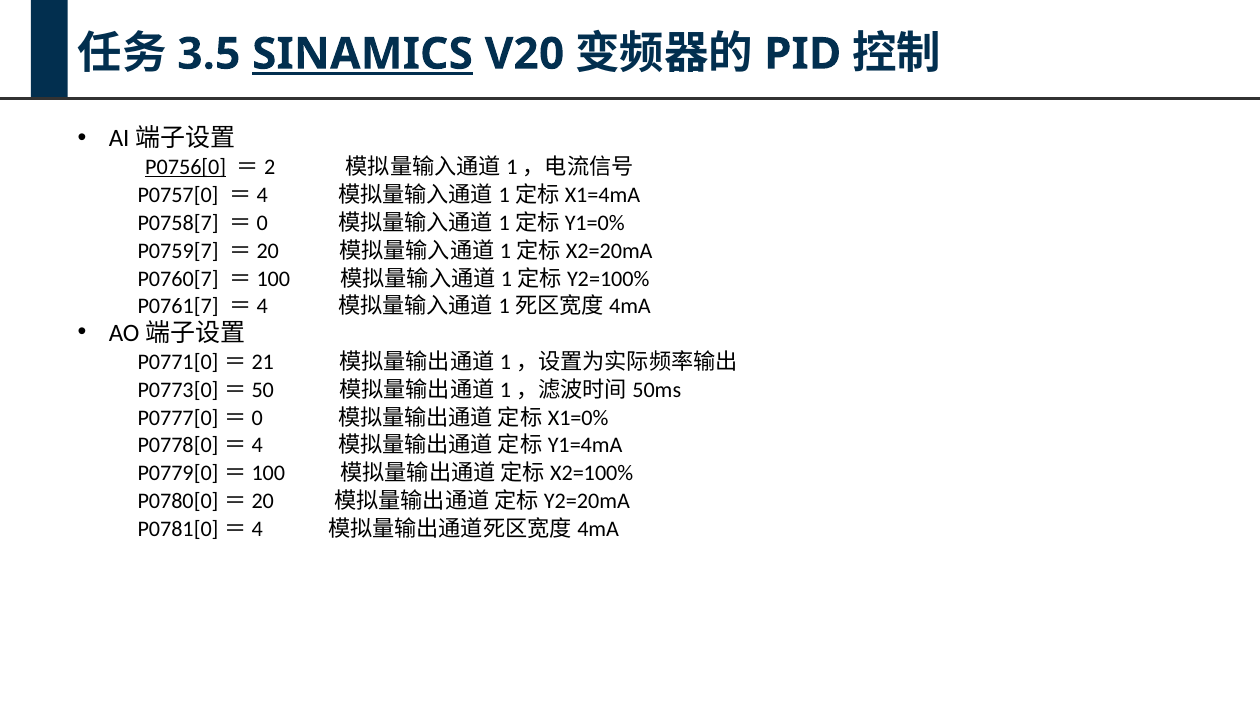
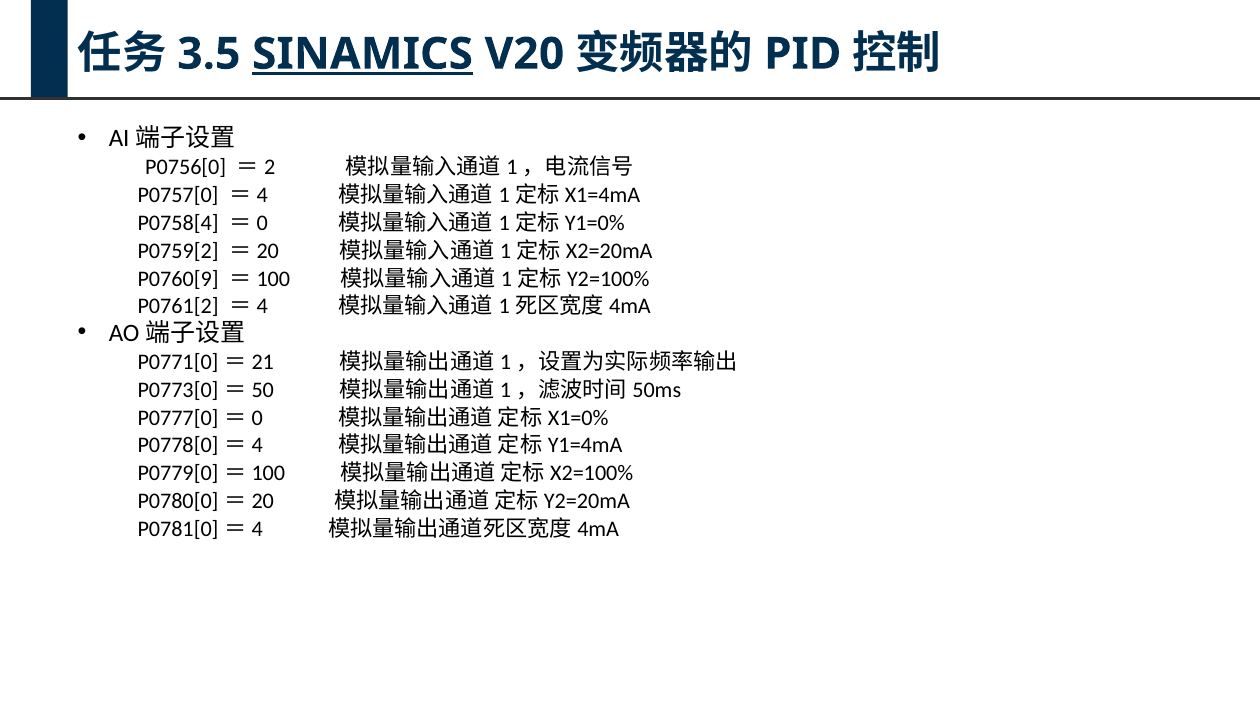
P0756[0 underline: present -> none (186, 167)
P0758[7: P0758[7 -> P0758[4 (178, 223)
P0759[7: P0759[7 -> P0759[2 (178, 251)
P0760[7: P0760[7 -> P0760[9 (178, 279)
P0761[7: P0761[7 -> P0761[2 (178, 306)
